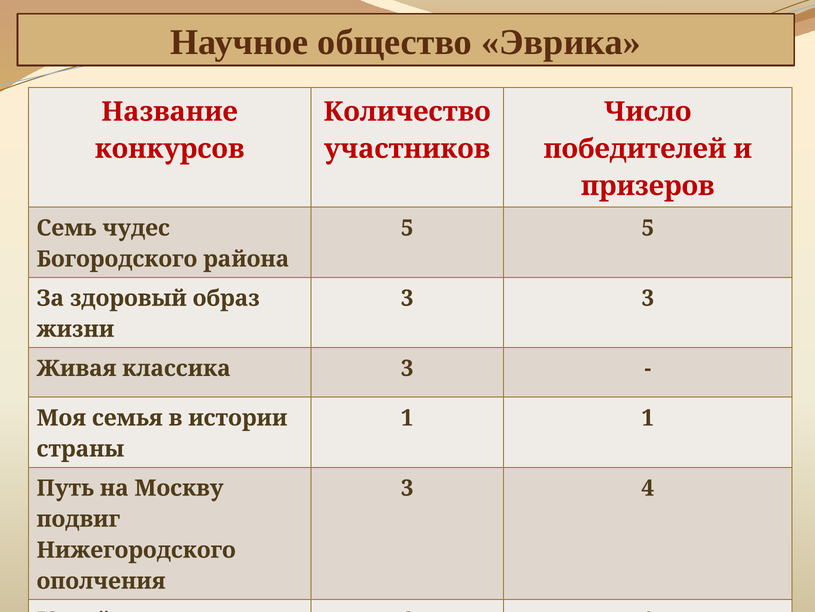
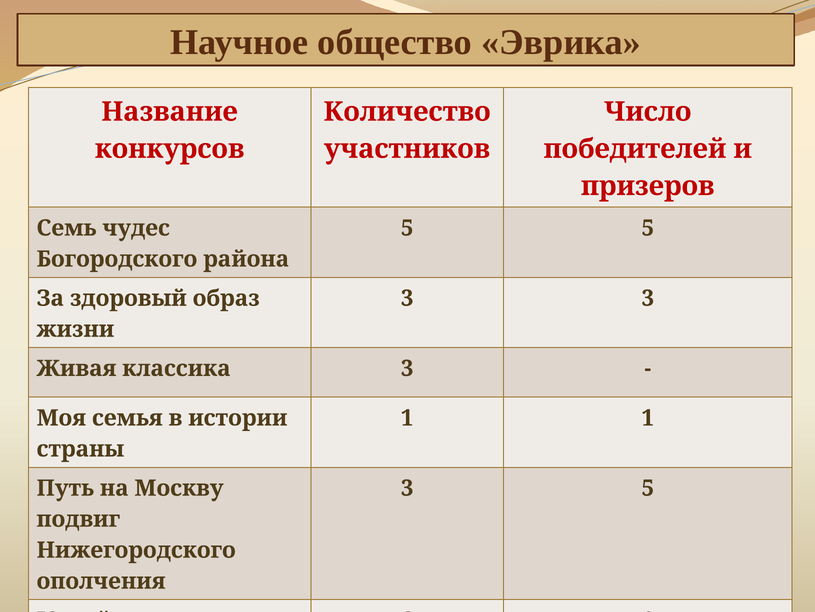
3 4: 4 -> 5 (648, 488)
